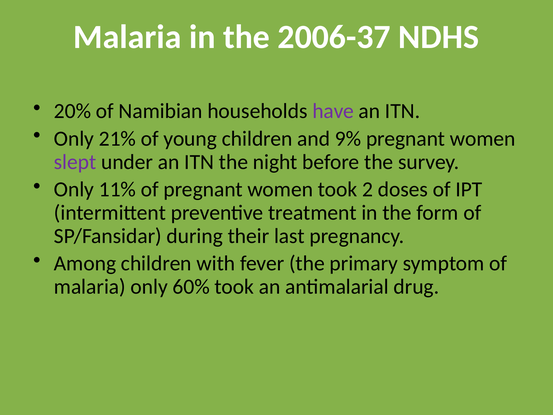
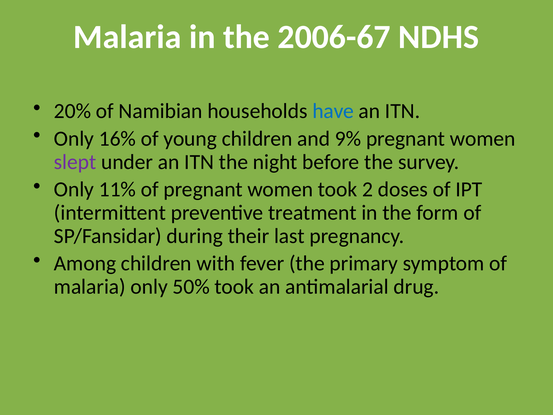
2006-37: 2006-37 -> 2006-67 (334, 37)
have colour: purple -> blue (333, 111)
21%: 21% -> 16% (117, 139)
60%: 60% -> 50% (191, 287)
